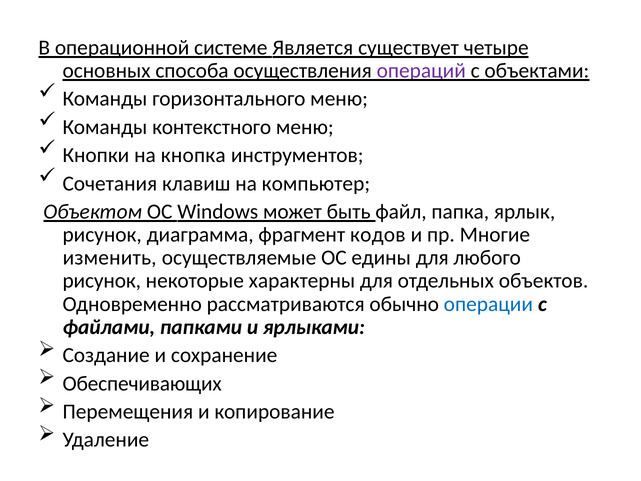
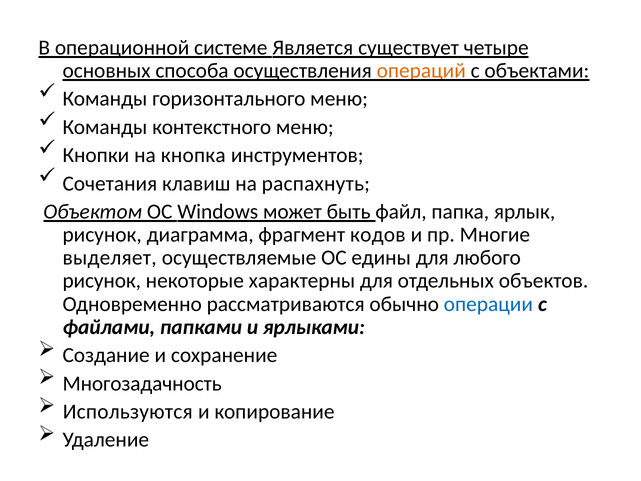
операций colour: purple -> orange (421, 71)
компьютер: компьютер -> распахнуть (316, 183)
изменить: изменить -> выделяет (110, 258)
Обеспечивающих: Обеспечивающих -> Многозадачность (142, 383)
Перемещения: Перемещения -> Используются (128, 411)
